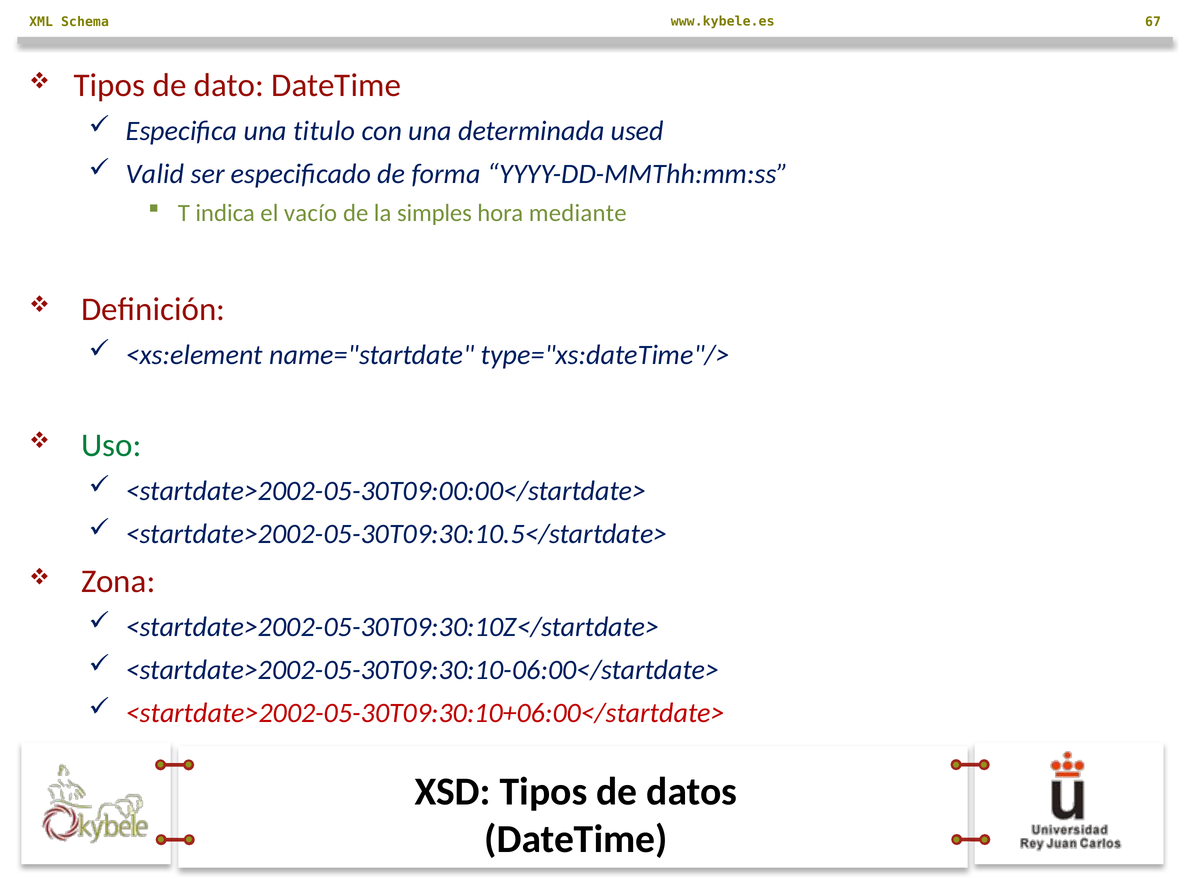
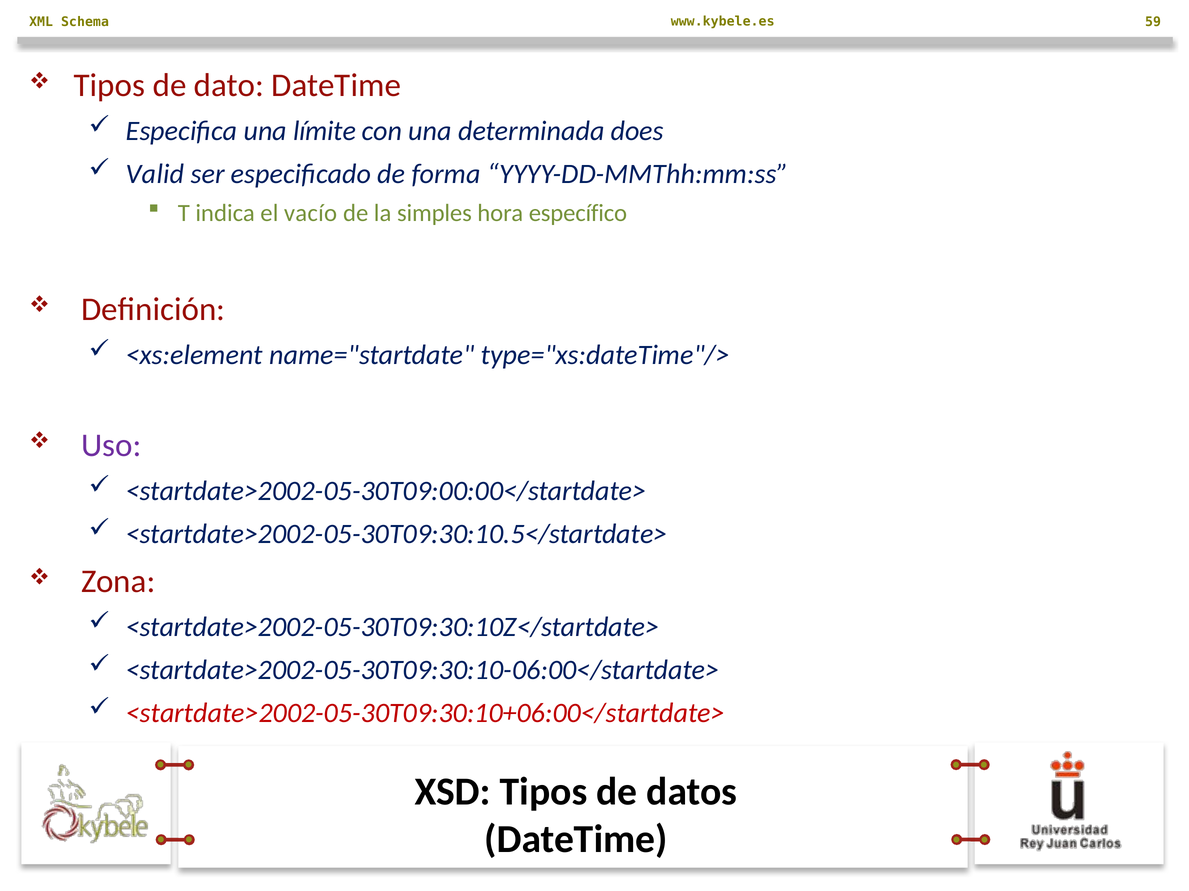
67: 67 -> 59 (1153, 22)
titulo: titulo -> límite (324, 131)
used: used -> does (637, 131)
mediante: mediante -> específico (578, 213)
Uso colour: green -> purple (111, 446)
